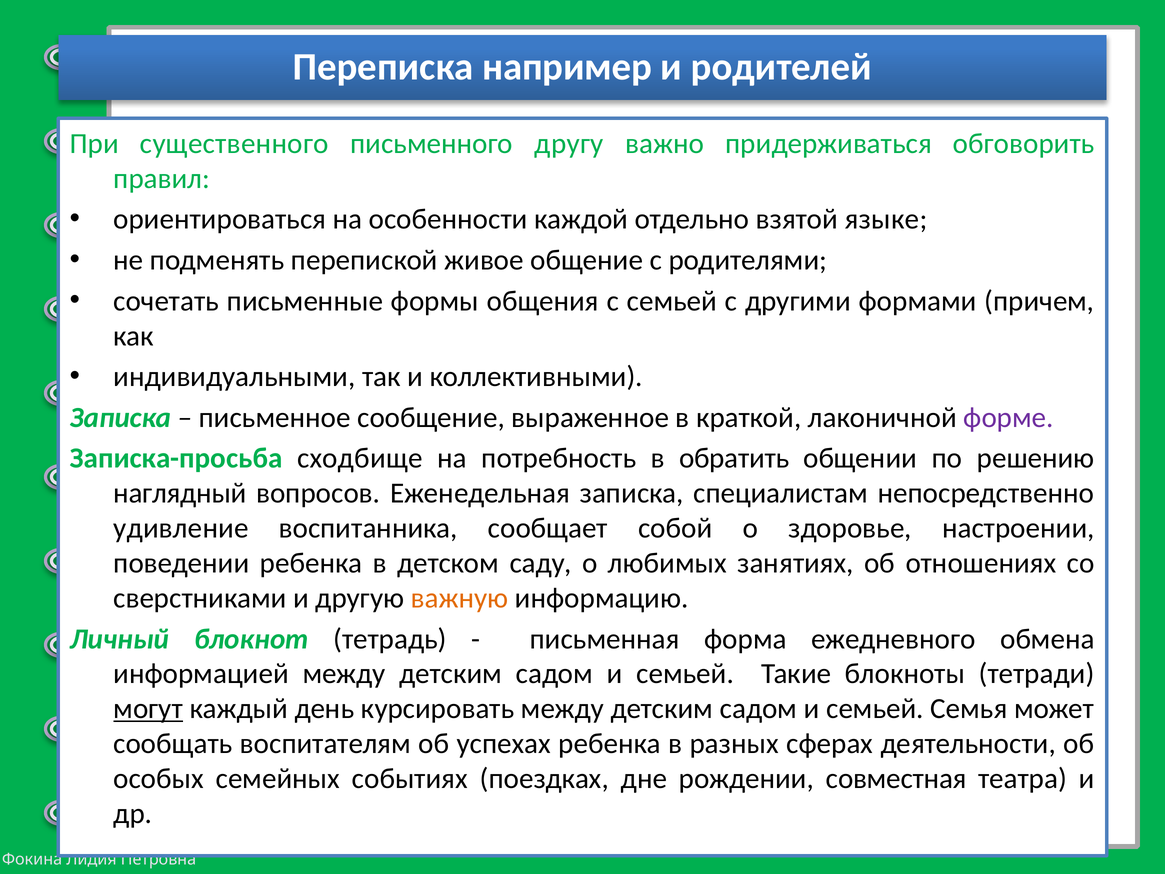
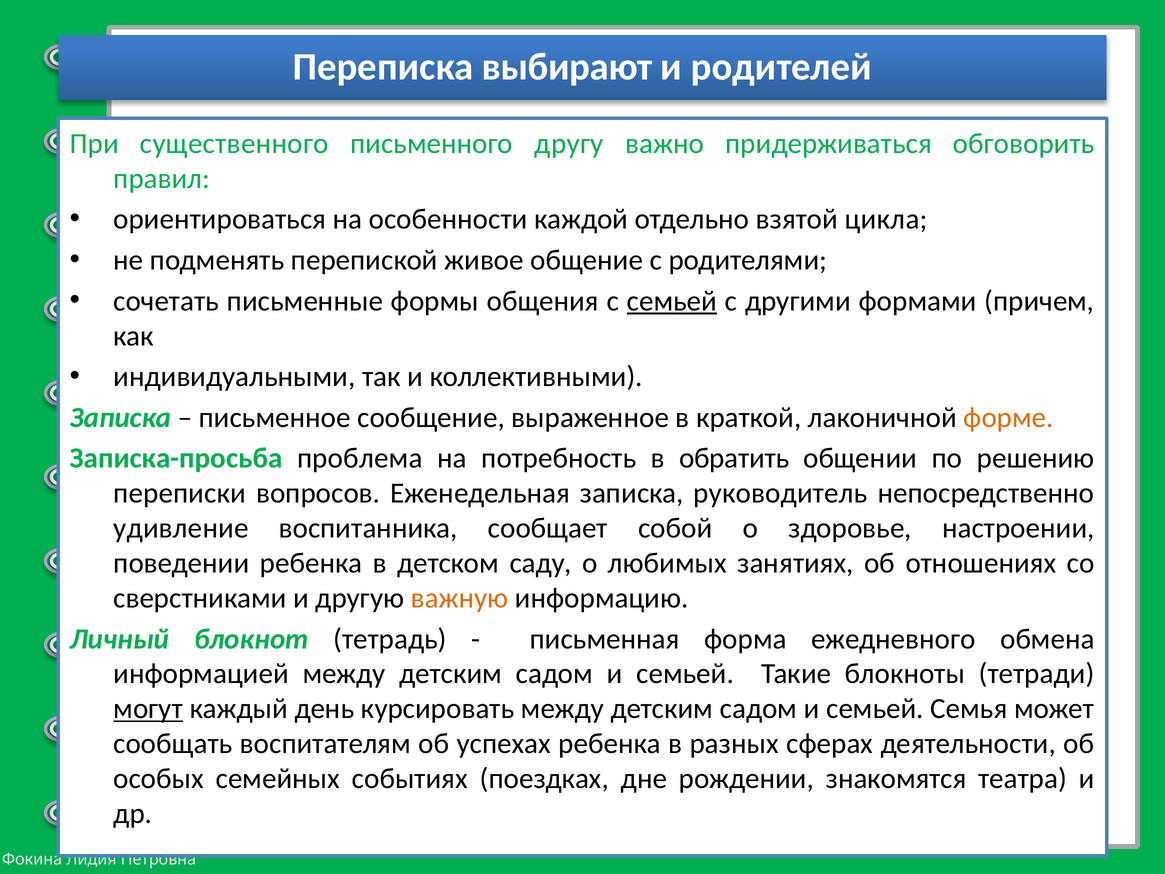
например: например -> выбирают (567, 67)
языке: языке -> цикла (886, 219)
семьей underline: none -> present (672, 301)
форме colour: purple -> orange (1008, 417)
сходбище: сходбище -> проблема (360, 458)
наглядный: наглядный -> переписки (180, 493)
специалистам: специалистам -> руководитель (781, 493)
совместная: совместная -> знакомятся (896, 779)
